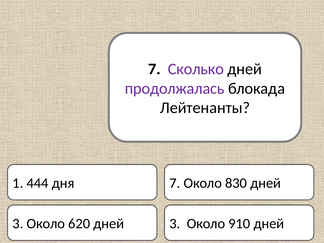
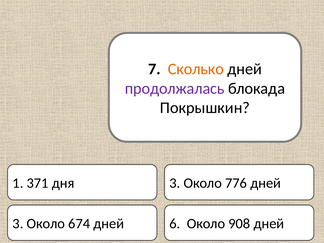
Сколько colour: purple -> orange (196, 69)
Лейтенанты: Лейтенанты -> Покрышкин (205, 108)
444: 444 -> 371 (38, 183)
дня 7: 7 -> 3 (175, 183)
830: 830 -> 776 (236, 183)
620: 620 -> 674 (79, 224)
3: 3 -> 6 (175, 224)
910: 910 -> 908 (239, 224)
